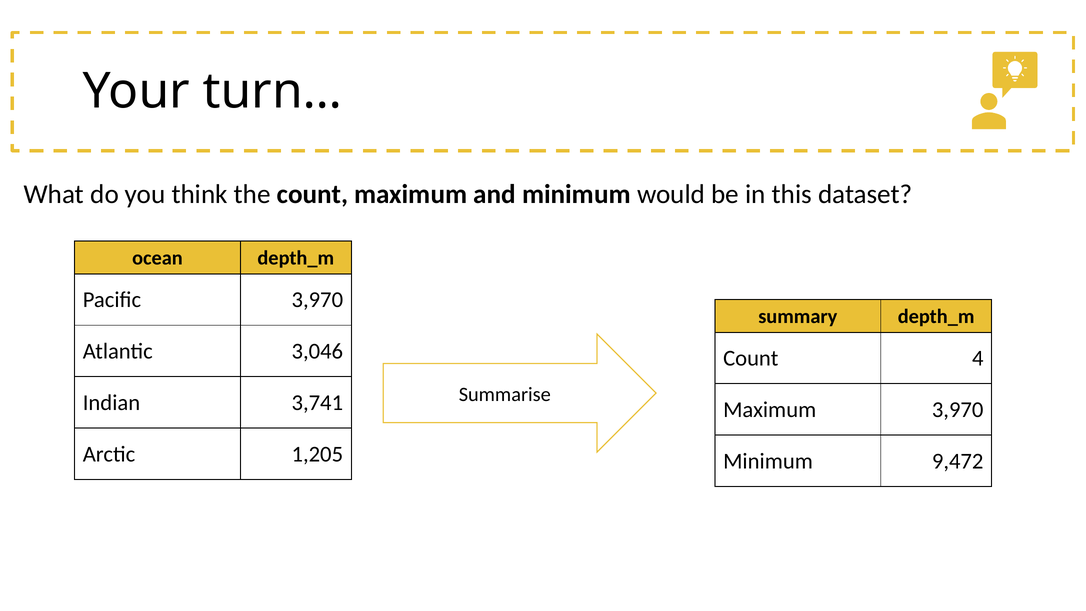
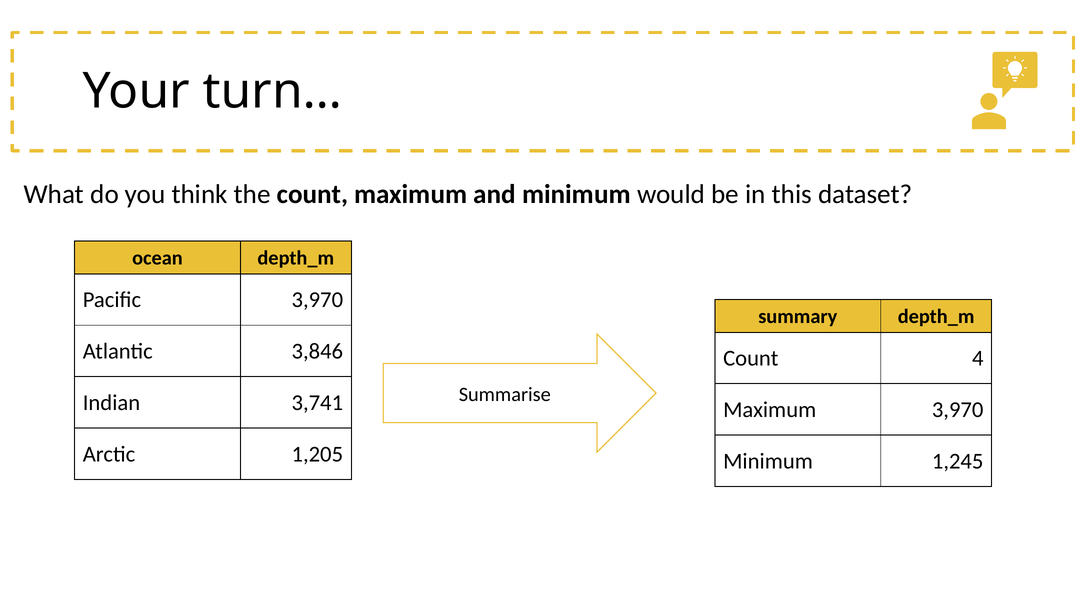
3,046: 3,046 -> 3,846 (317, 351)
9,472: 9,472 -> 1,245 (958, 461)
